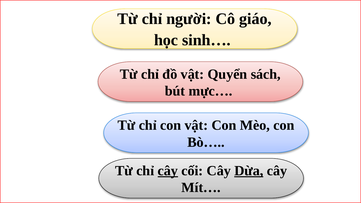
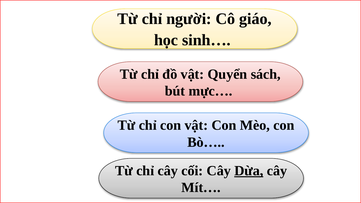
cây underline: present -> none (168, 171)
